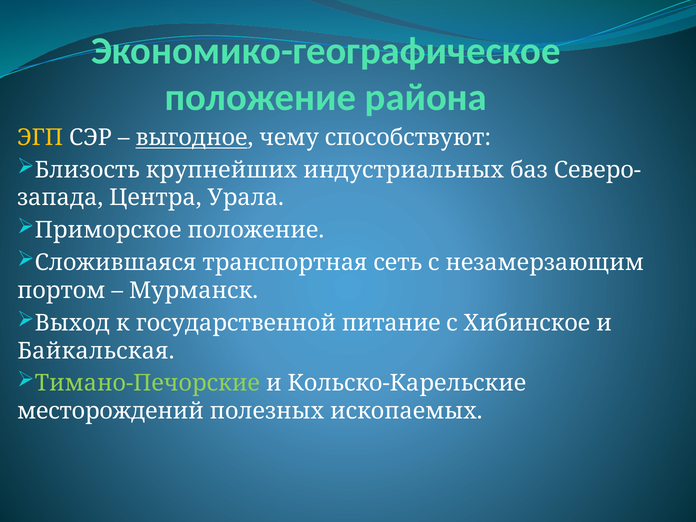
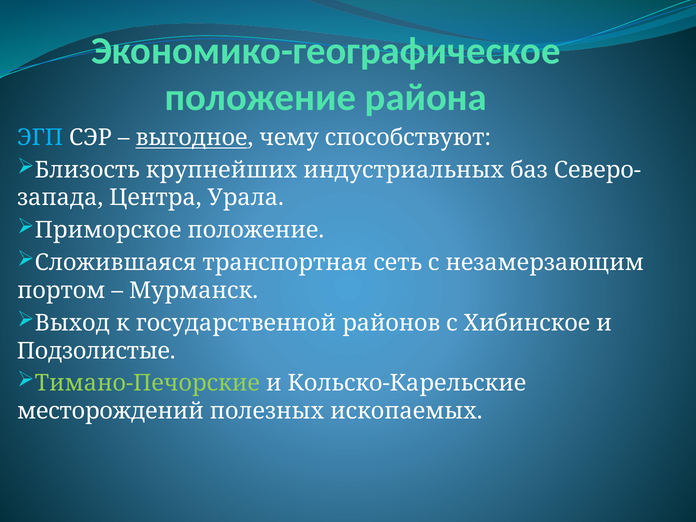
ЭГП colour: yellow -> light blue (40, 137)
питание: питание -> районов (391, 323)
Байкальская: Байкальская -> Подзолистые (96, 351)
